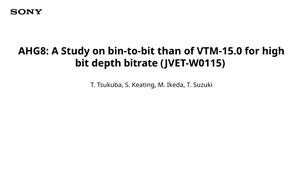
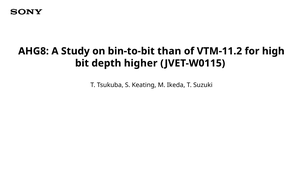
VTM-15.0: VTM-15.0 -> VTM-11.2 (219, 51)
bitrate: bitrate -> higher (141, 63)
